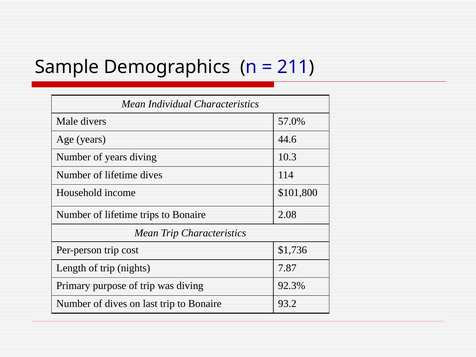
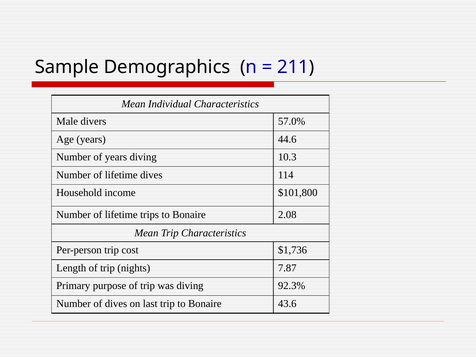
93.2: 93.2 -> 43.6 (287, 304)
